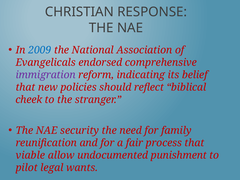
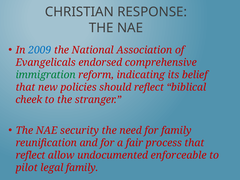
immigration colour: purple -> green (46, 75)
viable: viable -> reflect (30, 155)
punishment: punishment -> enforceable (179, 155)
legal wants: wants -> family (82, 168)
